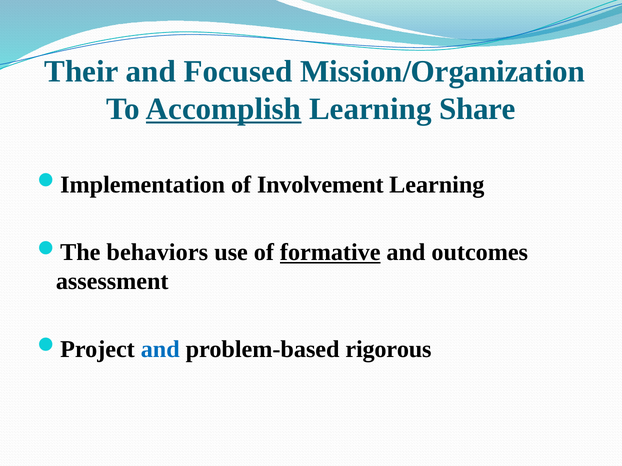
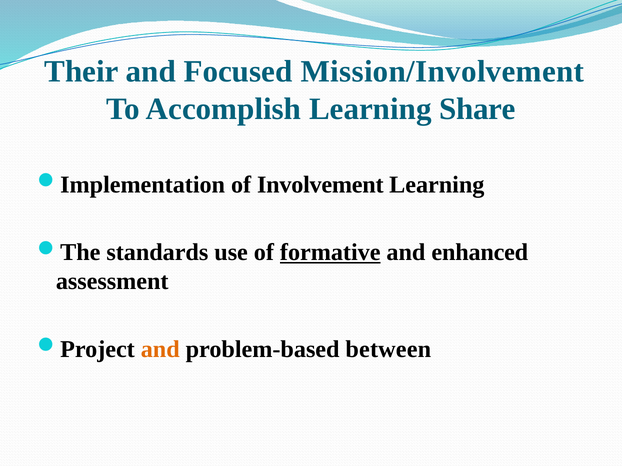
Mission/Organization: Mission/Organization -> Mission/Involvement (442, 72)
Accomplish underline: present -> none (224, 109)
behaviors: behaviors -> standards (157, 253)
outcomes: outcomes -> enhanced (480, 253)
and colour: blue -> orange (160, 349)
rigorous: rigorous -> between (388, 349)
